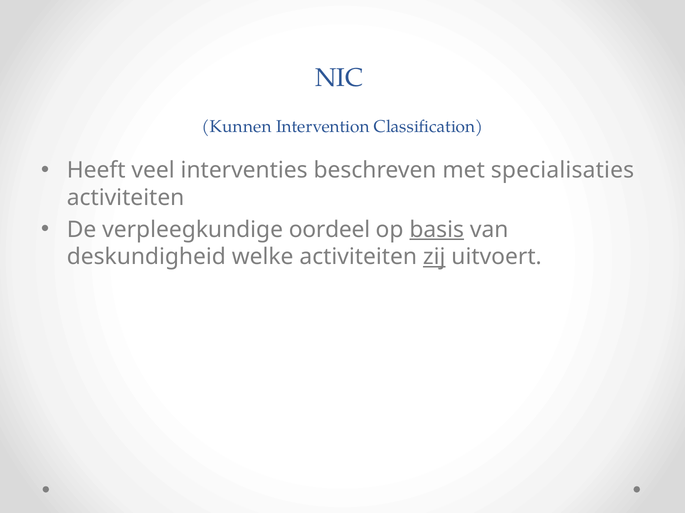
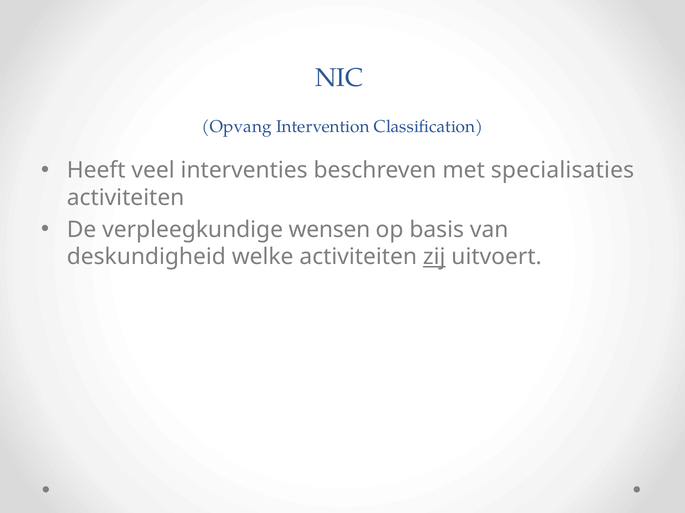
Kunnen: Kunnen -> Opvang (237, 127)
oordeel: oordeel -> wensen (329, 230)
basis underline: present -> none (437, 230)
